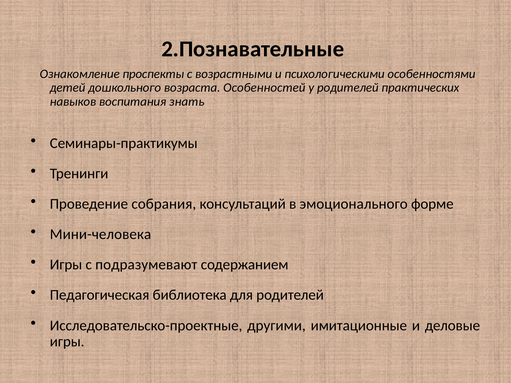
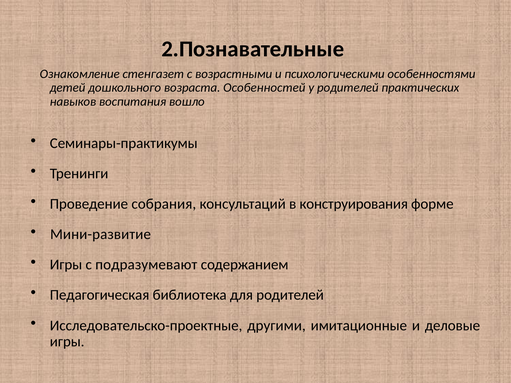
проспекты: проспекты -> стенгазет (153, 74)
знать: знать -> вошло (187, 102)
эмоционального: эмоционального -> конструирования (354, 204)
Мини-человека: Мини-человека -> Мини-развитие (101, 234)
